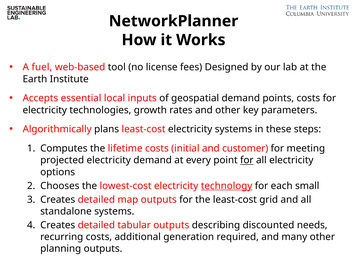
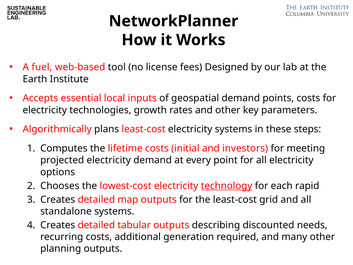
customer: customer -> investors (245, 148)
for underline: present -> none (247, 160)
small: small -> rapid (307, 186)
